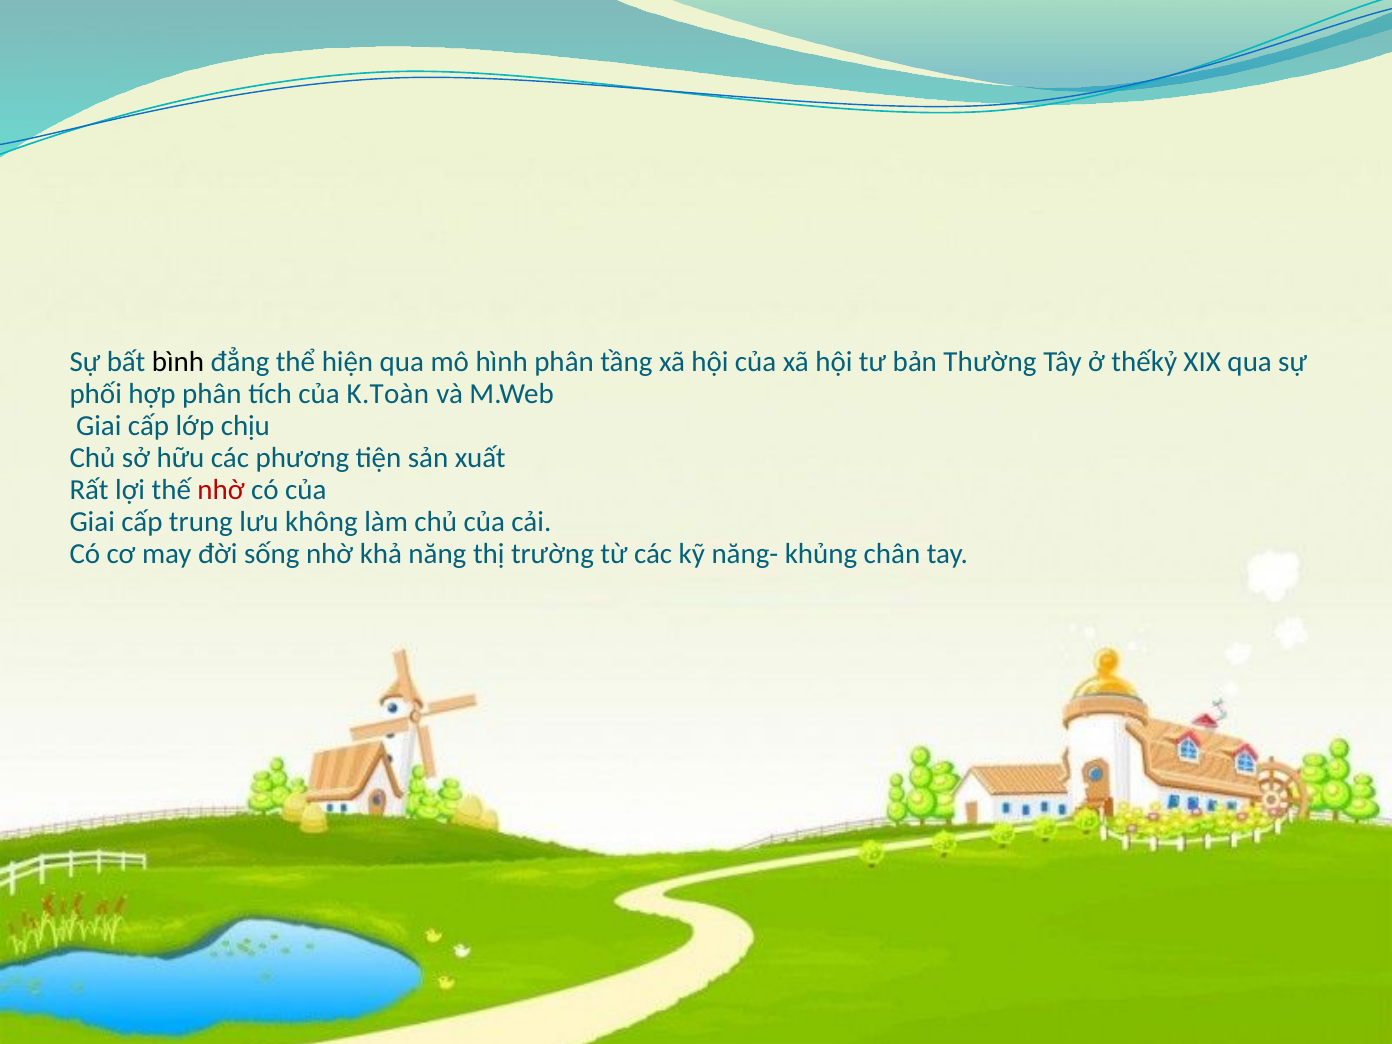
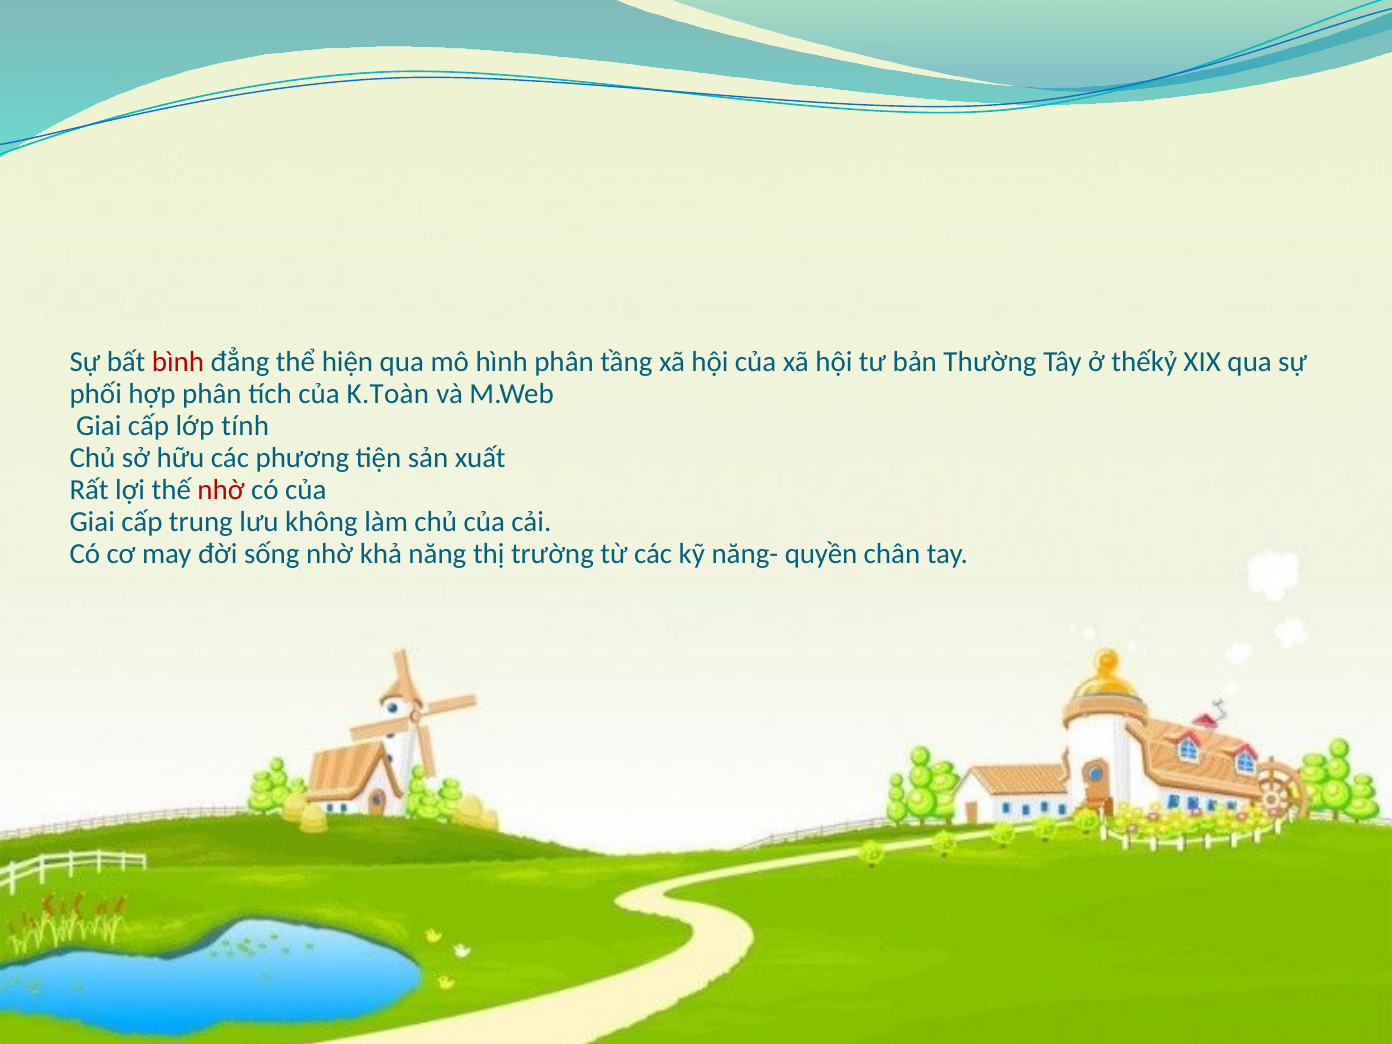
bình colour: black -> red (178, 362)
chịu: chịu -> tính (245, 426)
khủng: khủng -> quyền (821, 554)
